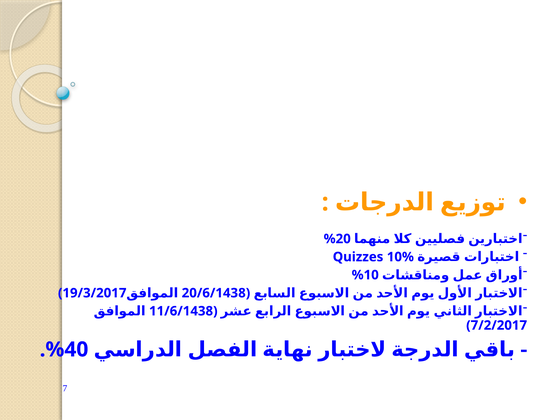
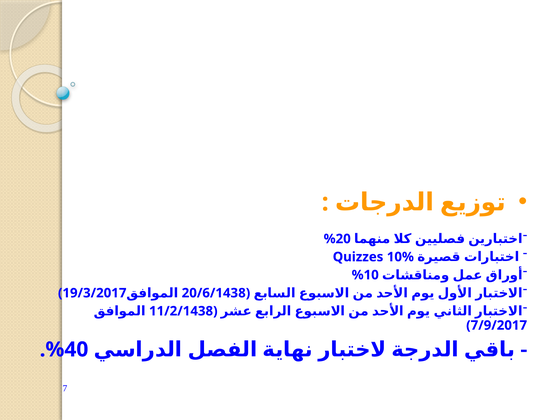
11/6/1438: 11/6/1438 -> 11/2/1438 (181, 311)
7/2/2017: 7/2/2017 -> 7/9/2017 (499, 325)
